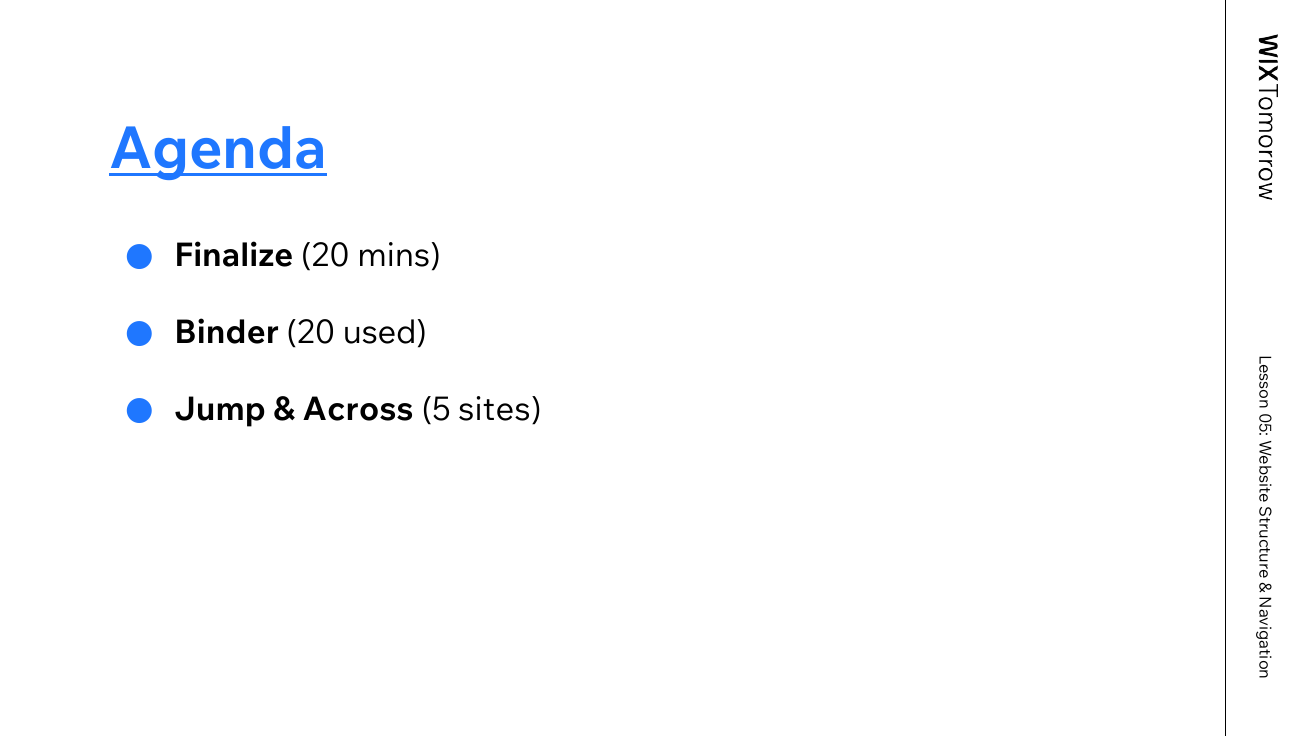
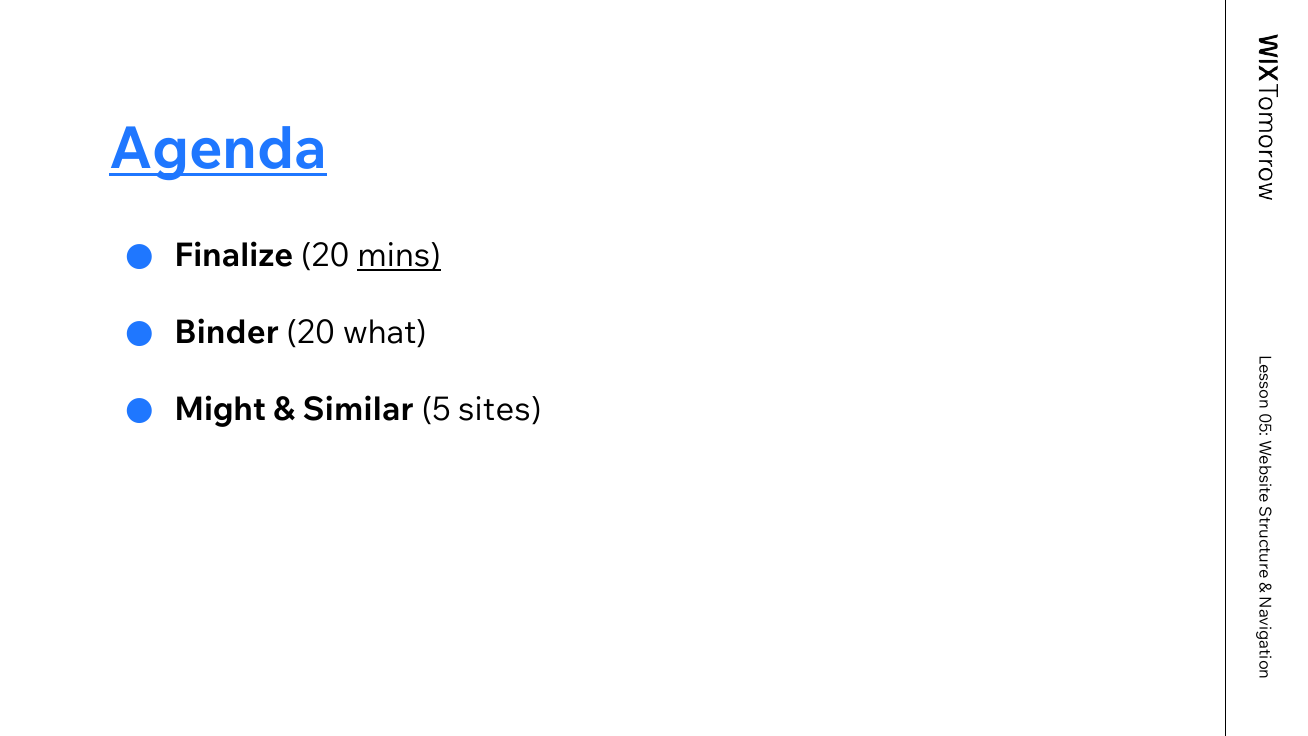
mins underline: none -> present (399, 255)
used: used -> what (385, 332)
Jump: Jump -> Might (220, 410)
Across: Across -> Similar (358, 410)
